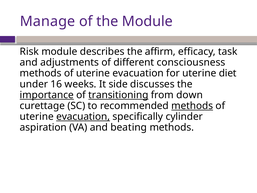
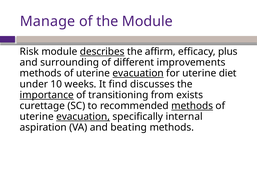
describes underline: none -> present (102, 52)
task: task -> plus (228, 52)
adjustments: adjustments -> surrounding (70, 62)
consciousness: consciousness -> improvements (191, 62)
evacuation underline: none -> present (138, 73)
16: 16 -> 10 (56, 84)
side: side -> find (118, 84)
transitioning underline: present -> none (118, 95)
down: down -> exists (190, 95)
cylinder: cylinder -> internal (184, 116)
